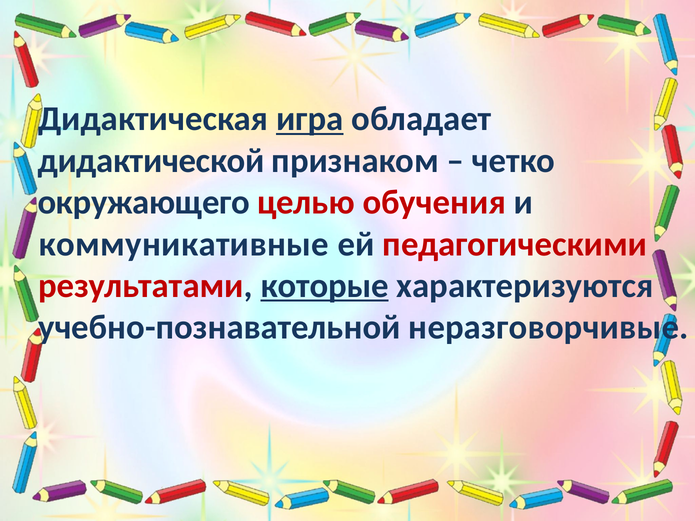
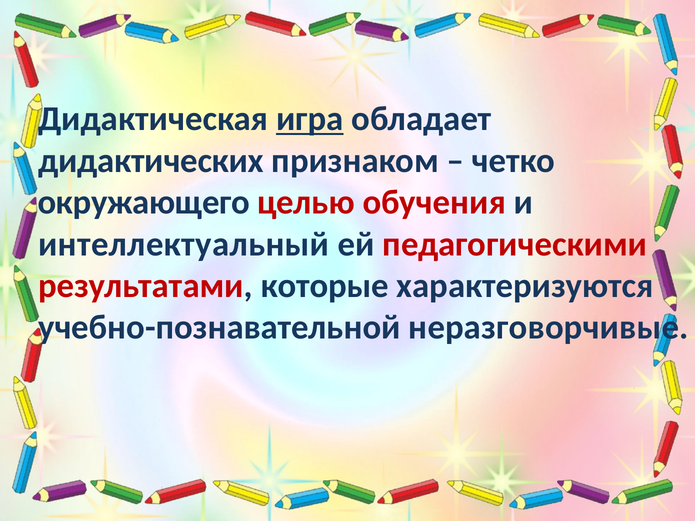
дидактической: дидактической -> дидактических (151, 161)
коммуникативные: коммуникативные -> интеллектуальный (184, 244)
которые underline: present -> none (325, 286)
